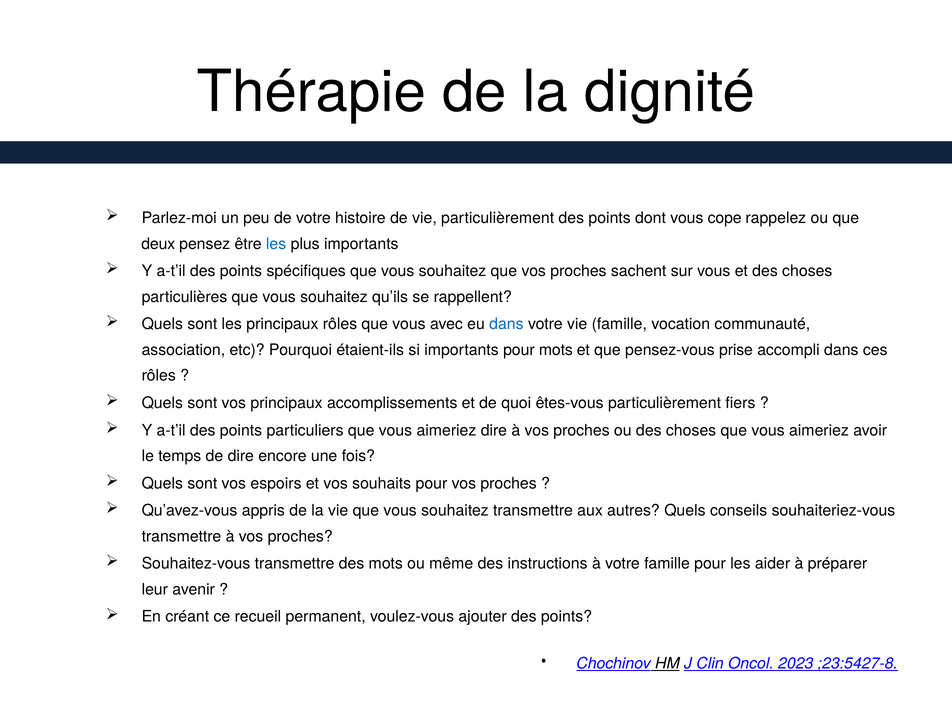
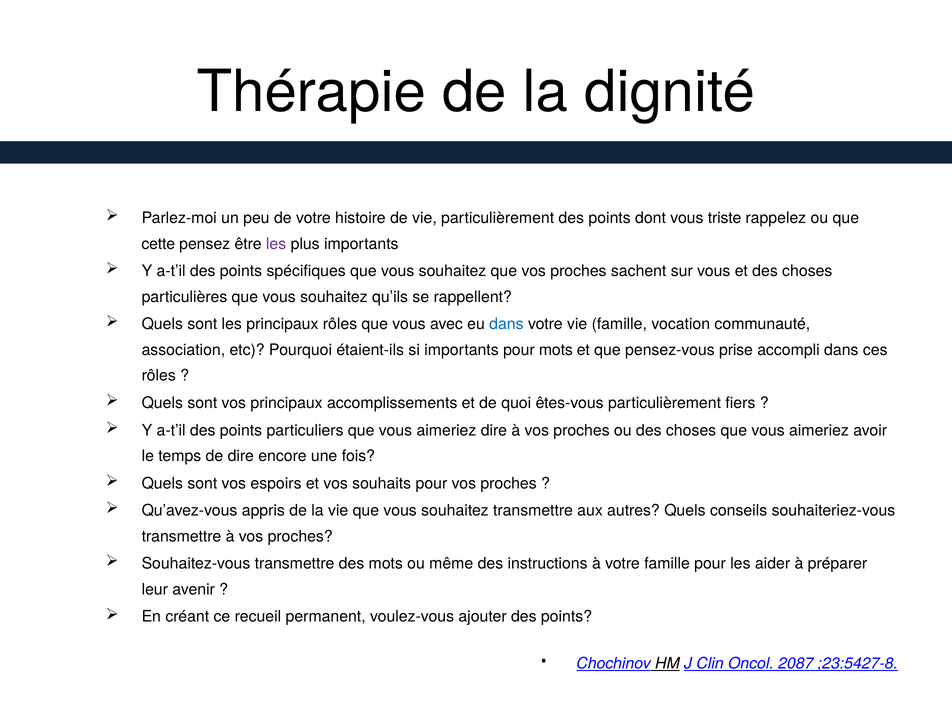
cope: cope -> triste (725, 218)
deux: deux -> cette (158, 244)
les colour: blue -> purple (276, 244)
2023: 2023 -> 2087 (796, 663)
